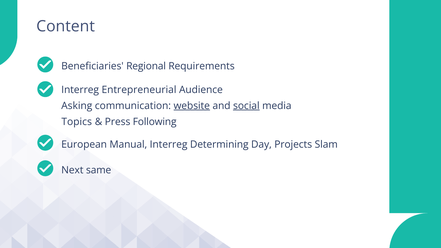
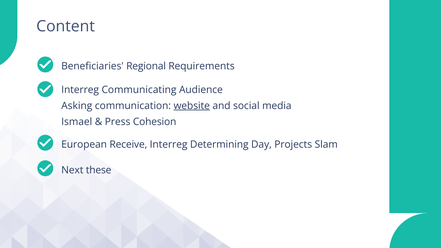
Entrepreneurial: Entrepreneurial -> Communicating (139, 90)
social underline: present -> none (246, 106)
Topics: Topics -> Ismael (77, 122)
Following: Following -> Cohesion (155, 122)
Manual: Manual -> Receive (128, 145)
same: same -> these (99, 170)
